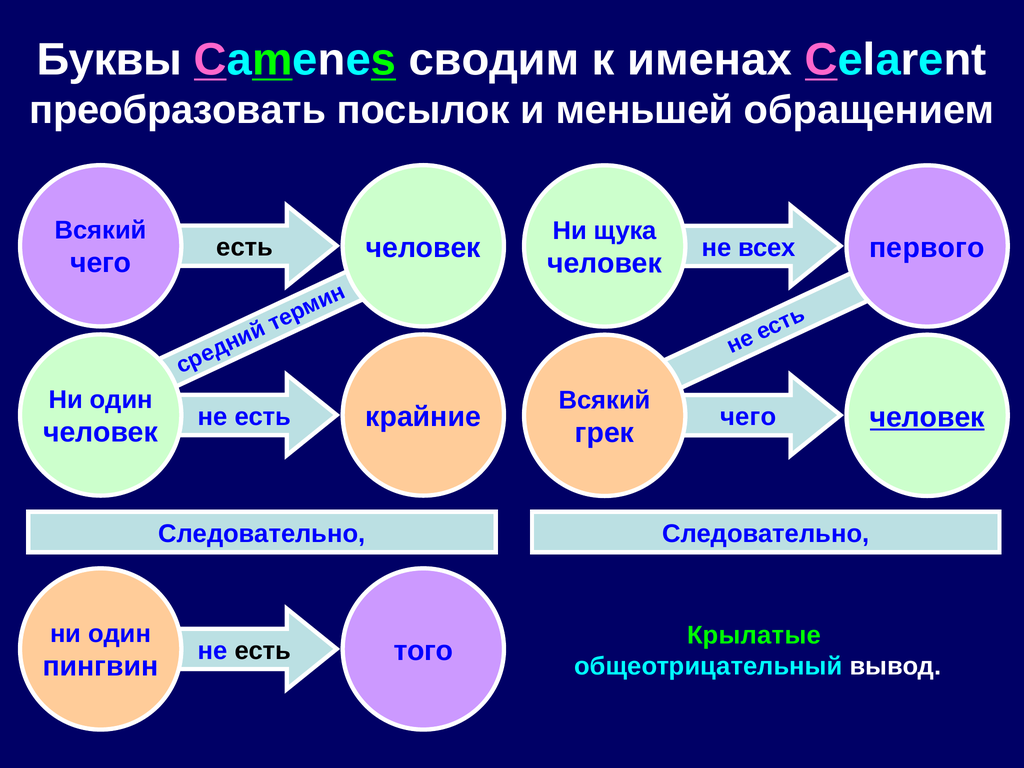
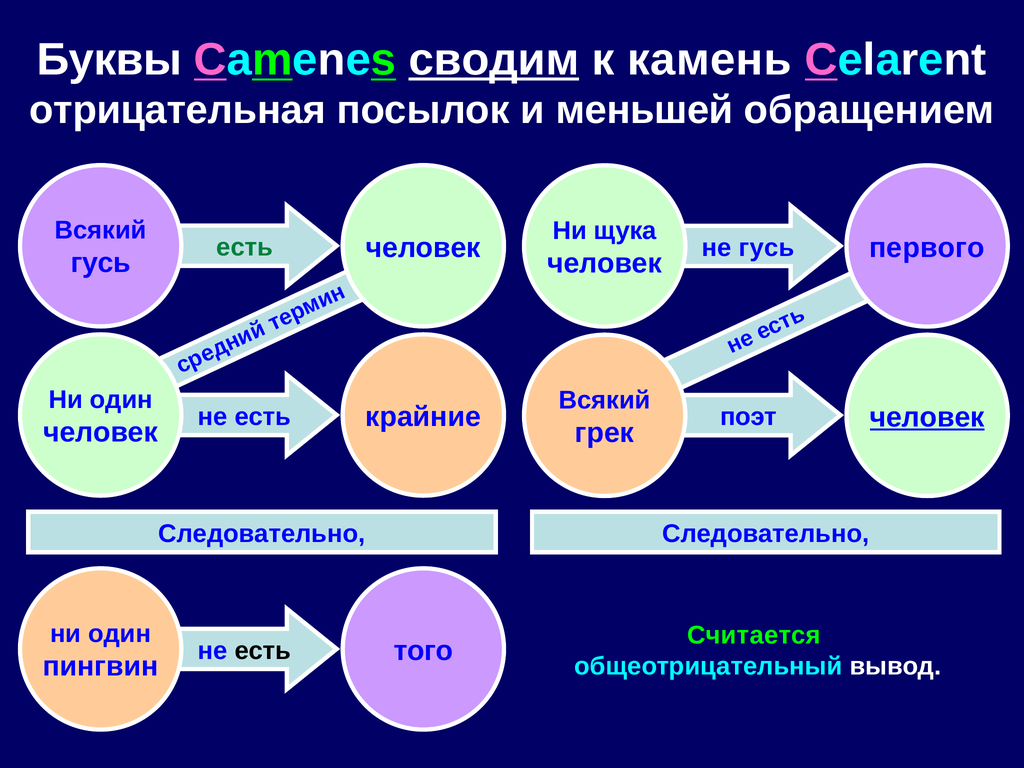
сводим underline: none -> present (494, 60)
именах: именах -> камень (709, 60)
преобразовать: преобразовать -> отрицательная (178, 110)
есть colour: black -> green (245, 248)
не всех: всех -> гусь (767, 248)
чего: чего -> гусь (101, 263)
чего: чего -> поэт (749, 417)
Крылатые: Крылатые -> Считается (754, 635)
